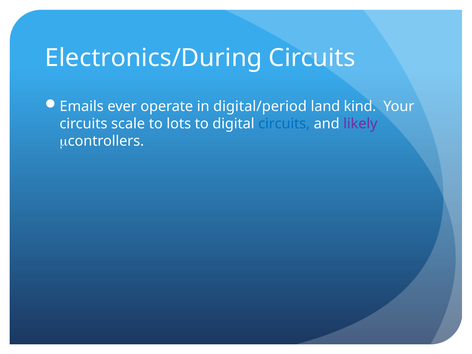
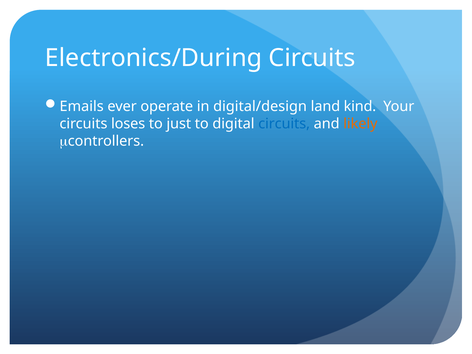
digital/period: digital/period -> digital/design (260, 106)
scale: scale -> loses (128, 124)
lots: lots -> just (179, 124)
likely colour: purple -> orange (360, 124)
